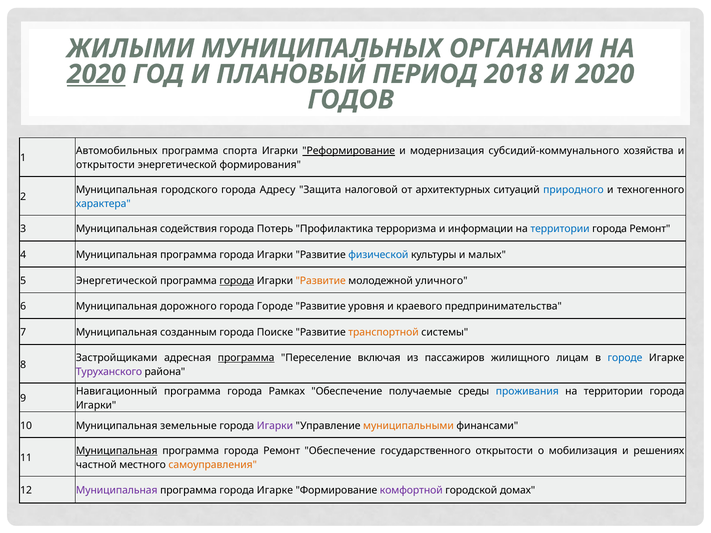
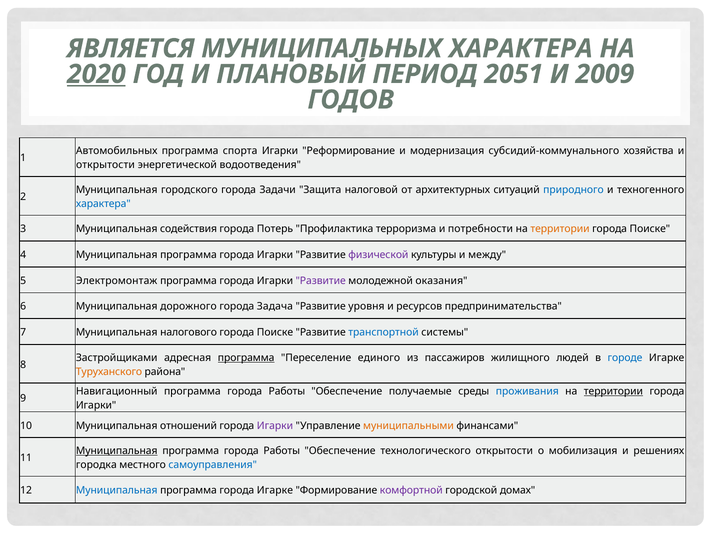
ЖИЛЫМИ: ЖИЛЫМИ -> ЯВЛЯЕТСЯ (131, 49)
МУНИЦИПАЛЬНЫХ ОРГАНАМИ: ОРГАНАМИ -> ХАРАКТЕРА (521, 49)
2018: 2018 -> 2051 (514, 74)
И 2020: 2020 -> 2009 (605, 74)
Реформирование underline: present -> none (349, 151)
формирования: формирования -> водоотведения (260, 165)
Адресу: Адресу -> Задачи (278, 190)
информации: информации -> потребности (480, 229)
территории colour: blue -> orange (560, 229)
Ремонт: Ремонт -> Поиске (650, 229)
физической colour: blue -> purple (378, 255)
малых: малых -> между (487, 255)
5 Энергетической: Энергетической -> Электромонтаж (117, 281)
города underline: present -> none (237, 281)
Развитие colour: orange -> purple (321, 281)
уличного: уличного -> оказания (441, 281)
города Городе: Городе -> Задача (275, 307)
краевого: краевого -> ресурсов (419, 307)
созданным: созданным -> налогового (189, 333)
транспортной colour: orange -> blue (383, 333)
включая: включая -> единого (379, 358)
лицам: лицам -> людей (573, 358)
Туруханского colour: purple -> orange (109, 372)
Рамках: Рамках -> Работы (287, 392)
территории underline: none -> present (613, 392)
земельные: земельные -> отношений (189, 426)
Ремонт: Ремонт -> Работы (282, 451)
государственного: государственного -> технологического (426, 451)
частной: частной -> городка (96, 465)
самоуправления colour: orange -> blue (213, 465)
Муниципальная colour: purple -> blue (117, 491)
